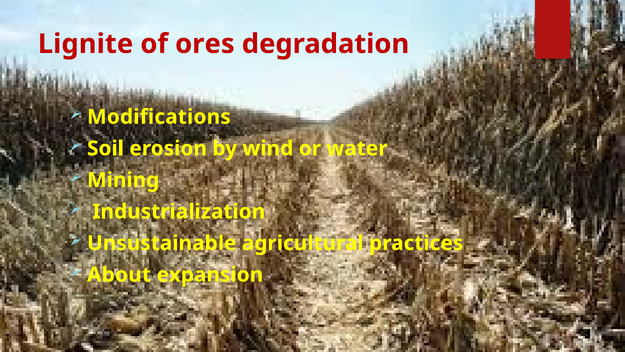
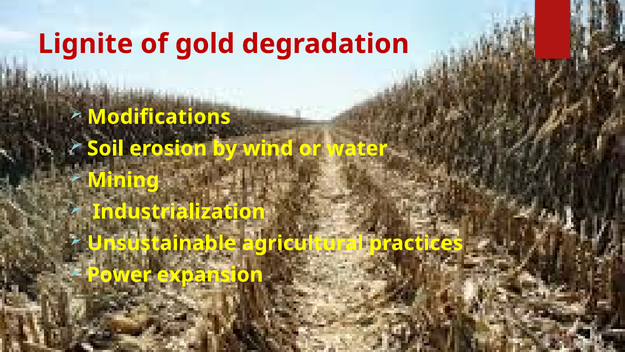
ores: ores -> gold (205, 44)
About: About -> Power (119, 274)
